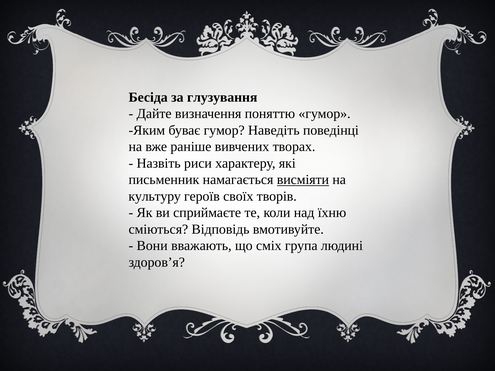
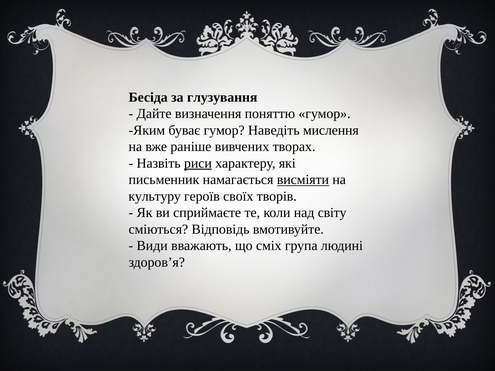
поведінці: поведінці -> мислення (331, 130)
риси underline: none -> present (198, 163)
їхню: їхню -> світу (332, 213)
Вони: Вони -> Види (152, 246)
